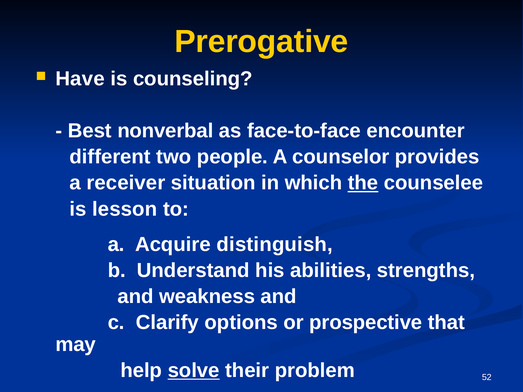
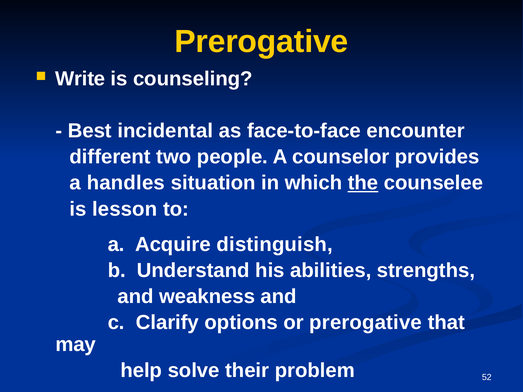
Have: Have -> Write (80, 79)
nonverbal: nonverbal -> incidental (165, 131)
receiver: receiver -> handles (126, 183)
or prospective: prospective -> prerogative (366, 323)
solve underline: present -> none (194, 371)
